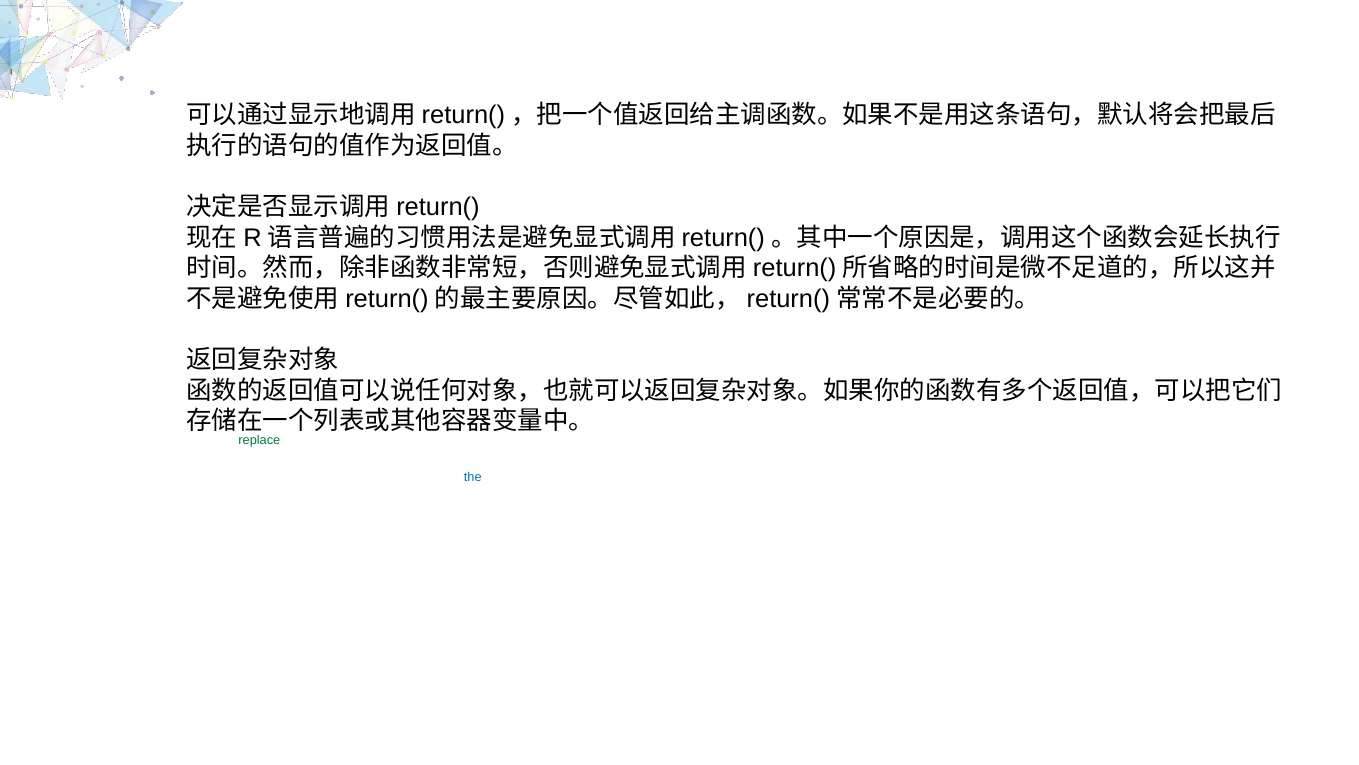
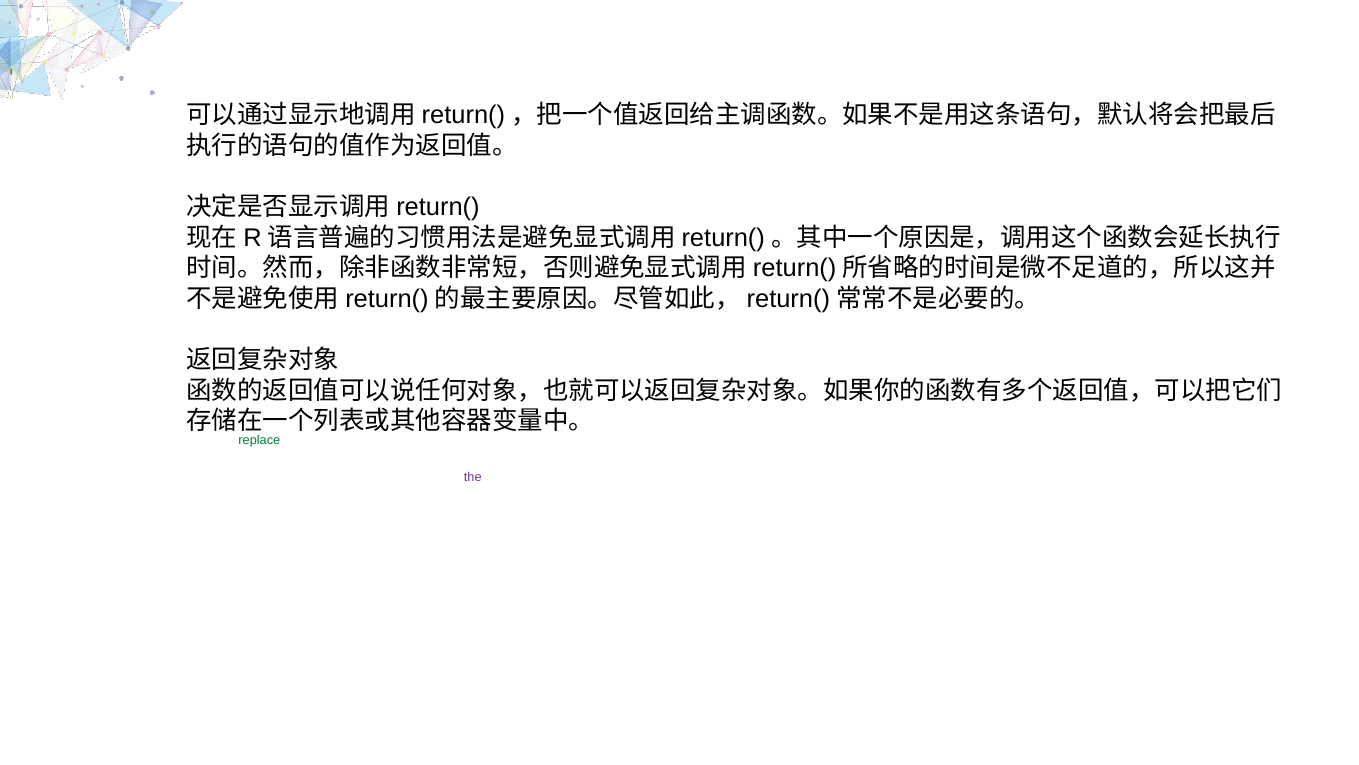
the colour: blue -> purple (473, 477)
